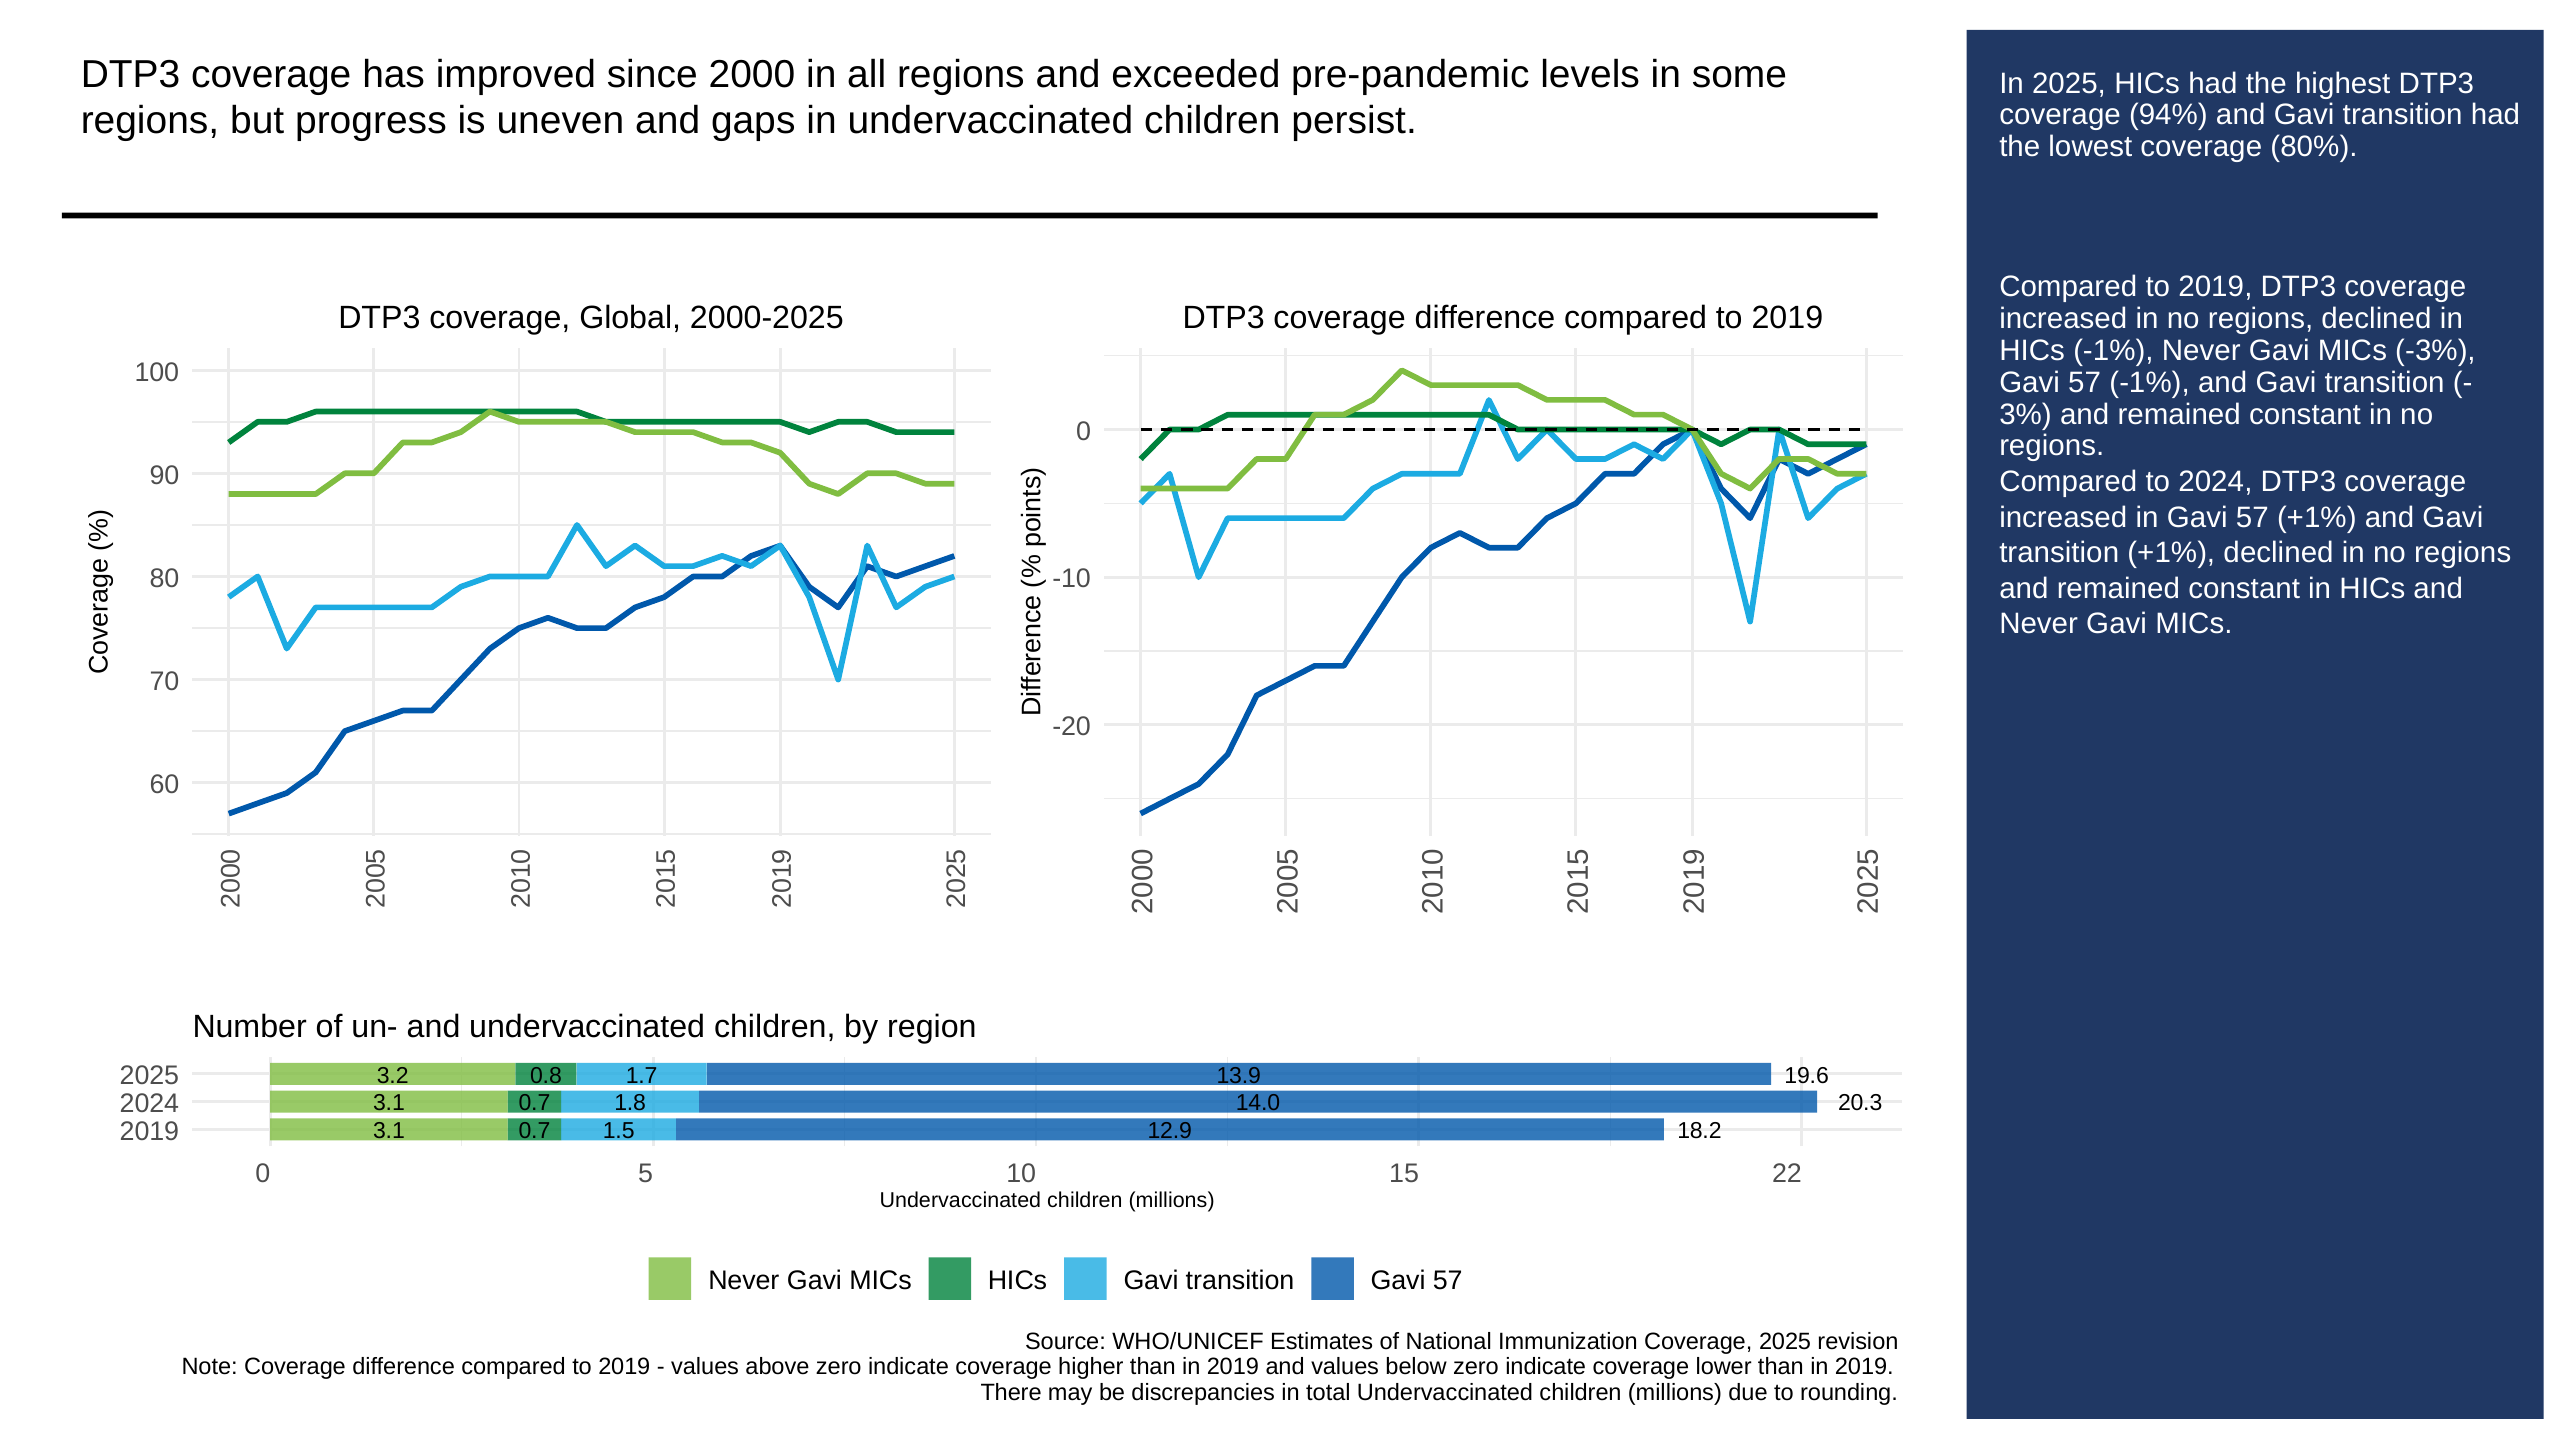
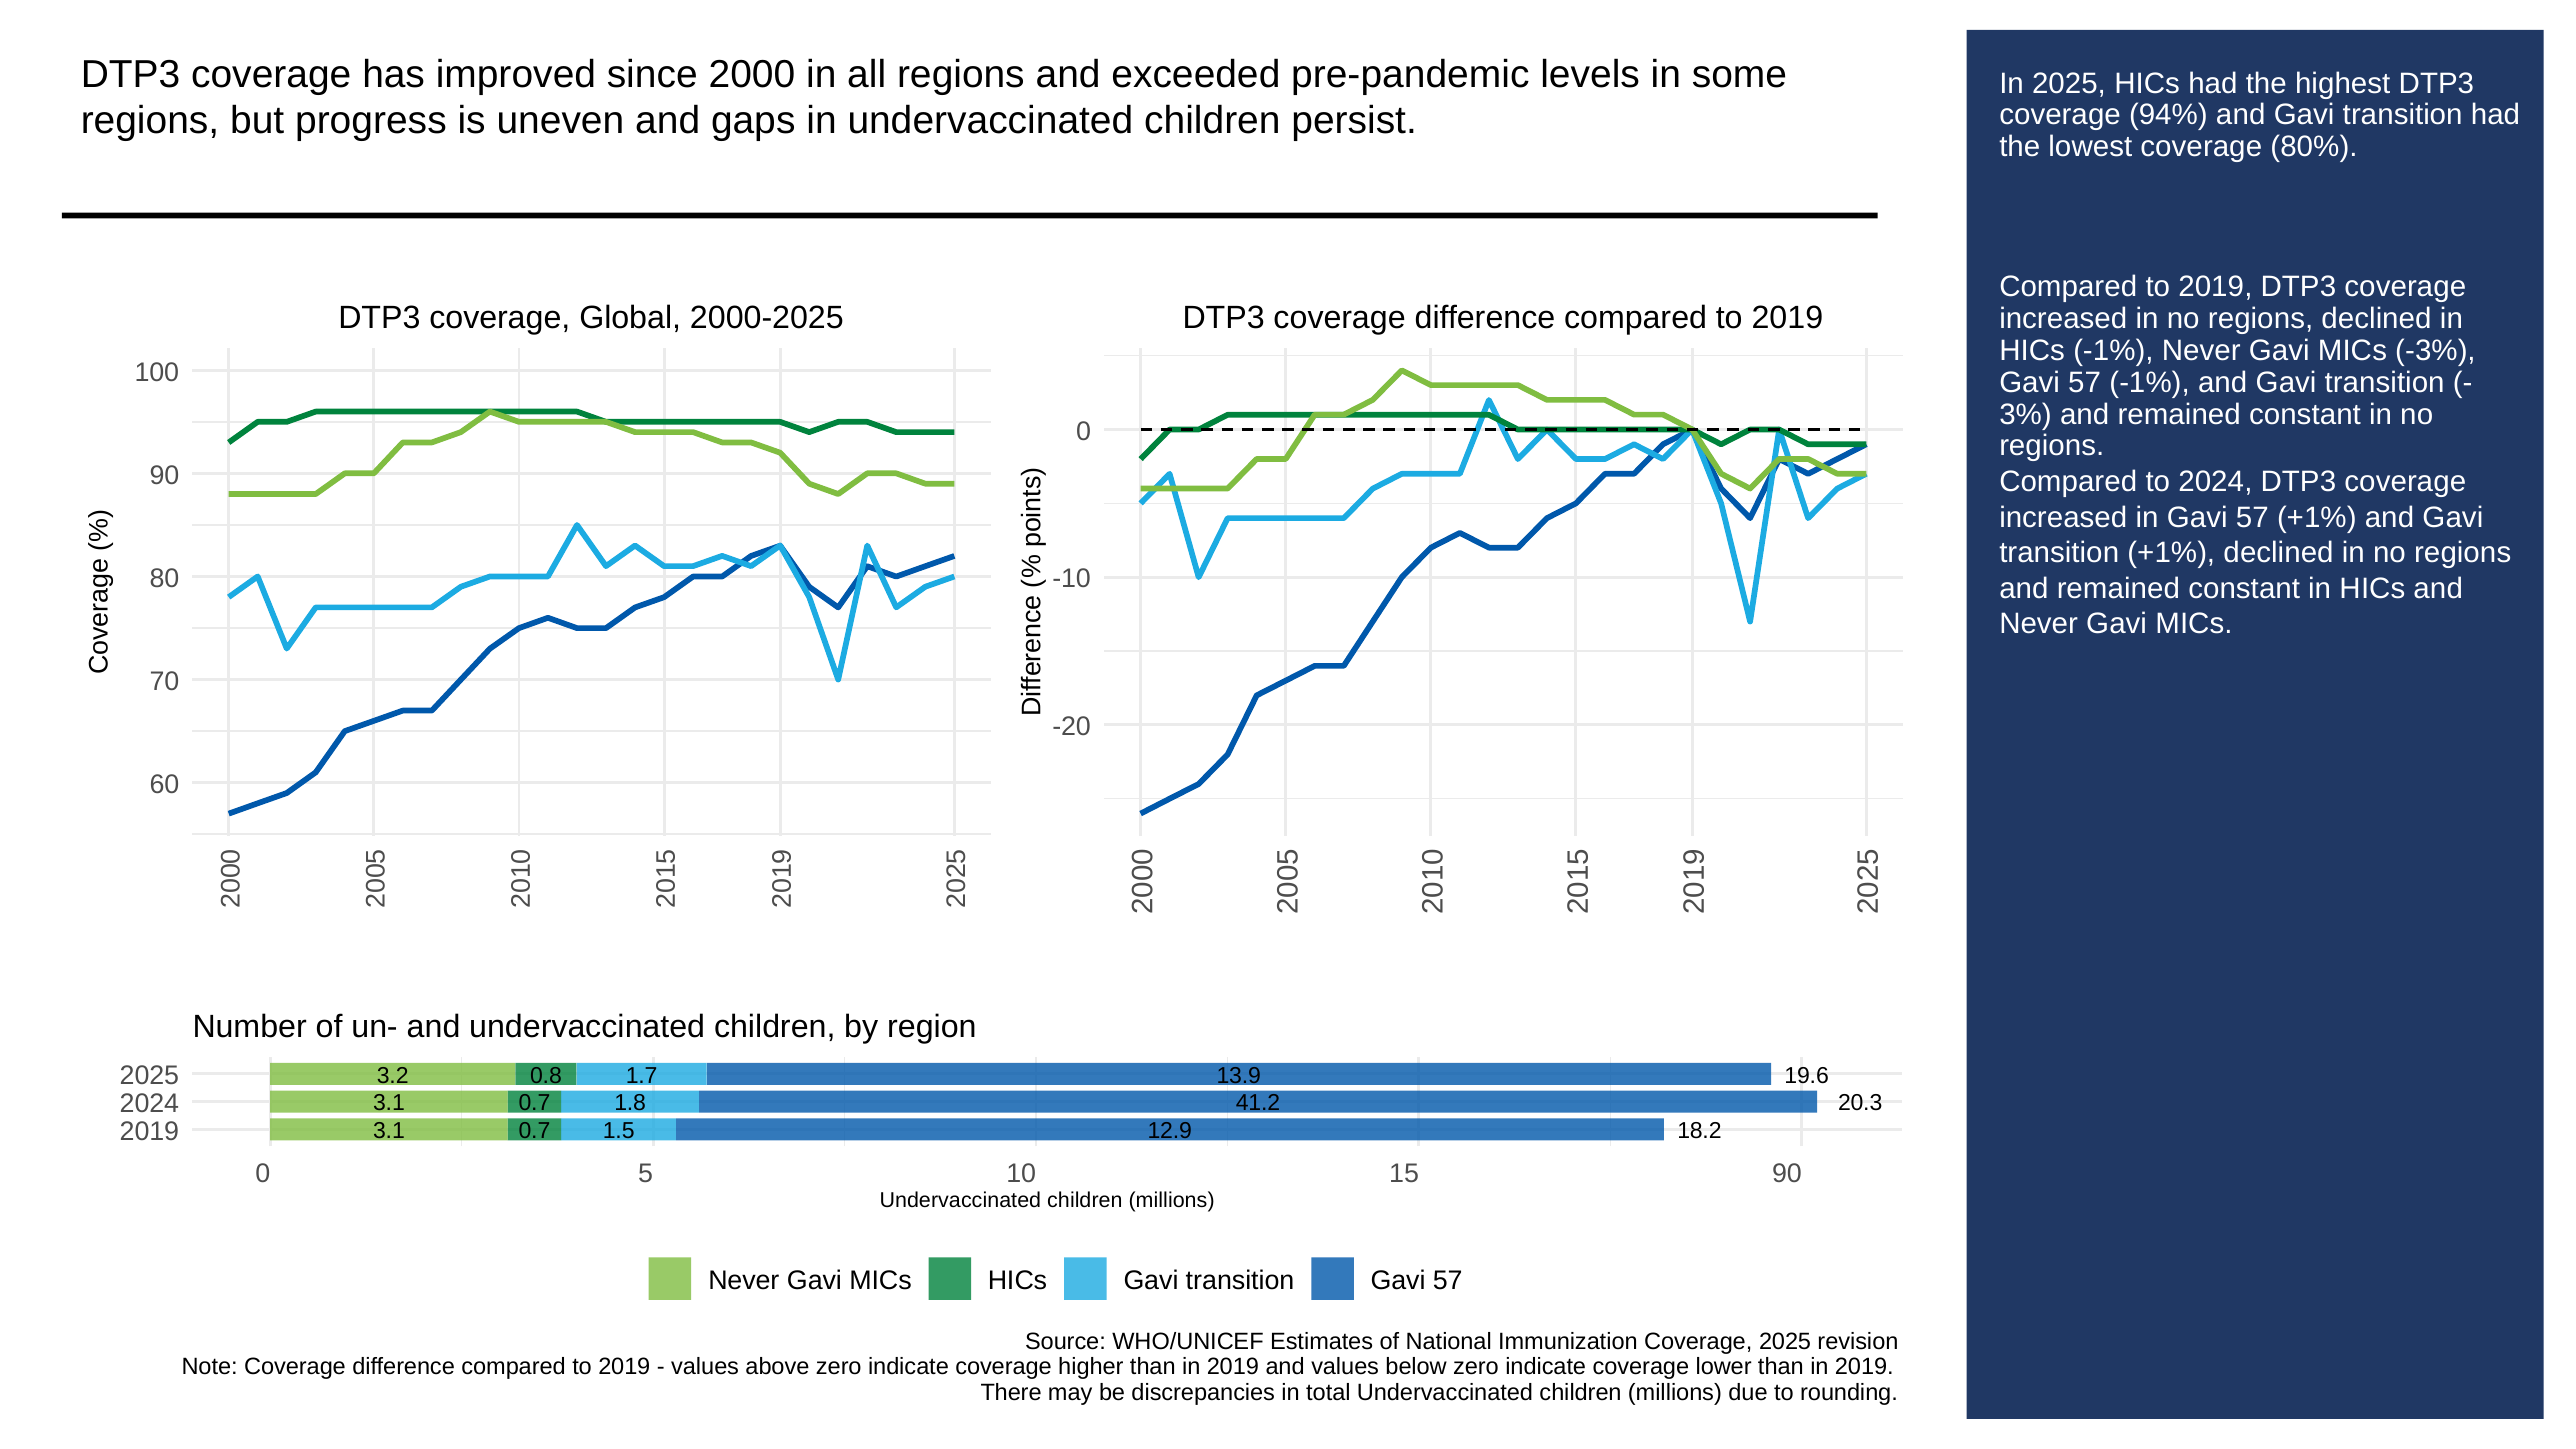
14.0: 14.0 -> 41.2 (1258, 1103)
15 22: 22 -> 90 (1787, 1174)
